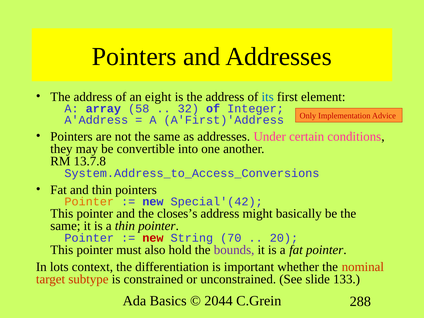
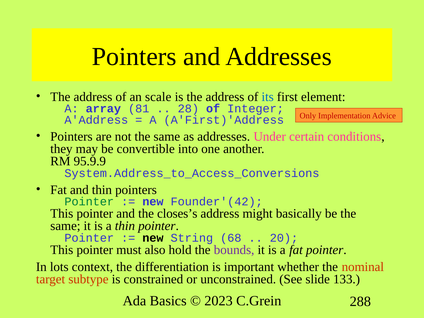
eight: eight -> scale (158, 97)
58: 58 -> 81 (139, 109)
32: 32 -> 28 (188, 109)
13.7.8: 13.7.8 -> 95.9.9 (90, 161)
Pointer colour: orange -> green (89, 202)
Special'(42: Special'(42 -> Founder'(42 (217, 202)
new colour: red -> black (153, 238)
70: 70 -> 68 (231, 238)
2044: 2044 -> 2023 (219, 301)
